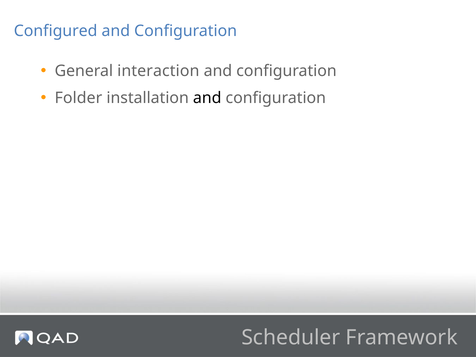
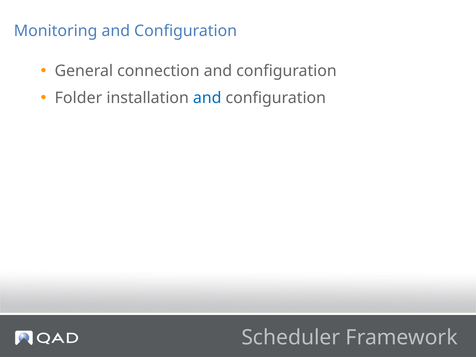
Configured: Configured -> Monitoring (56, 31)
interaction: interaction -> connection (158, 71)
and colour: black -> blue (207, 98)
